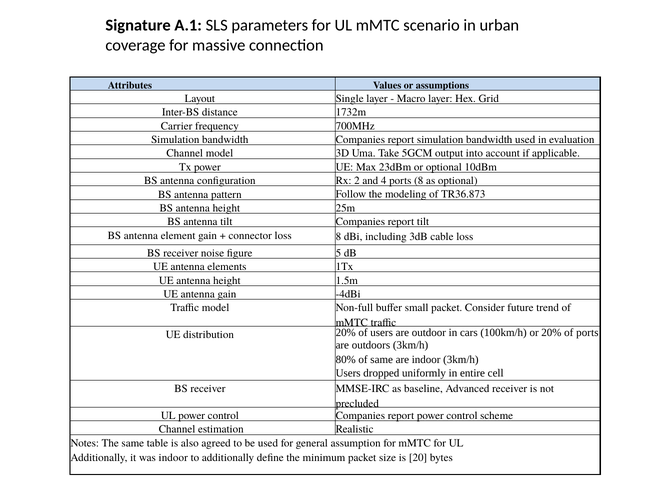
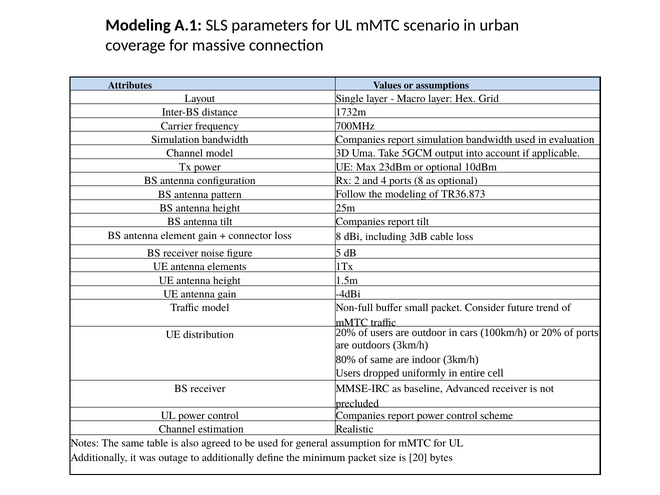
Signature: Signature -> Modeling (138, 25)
was indoor: indoor -> outage (173, 458)
